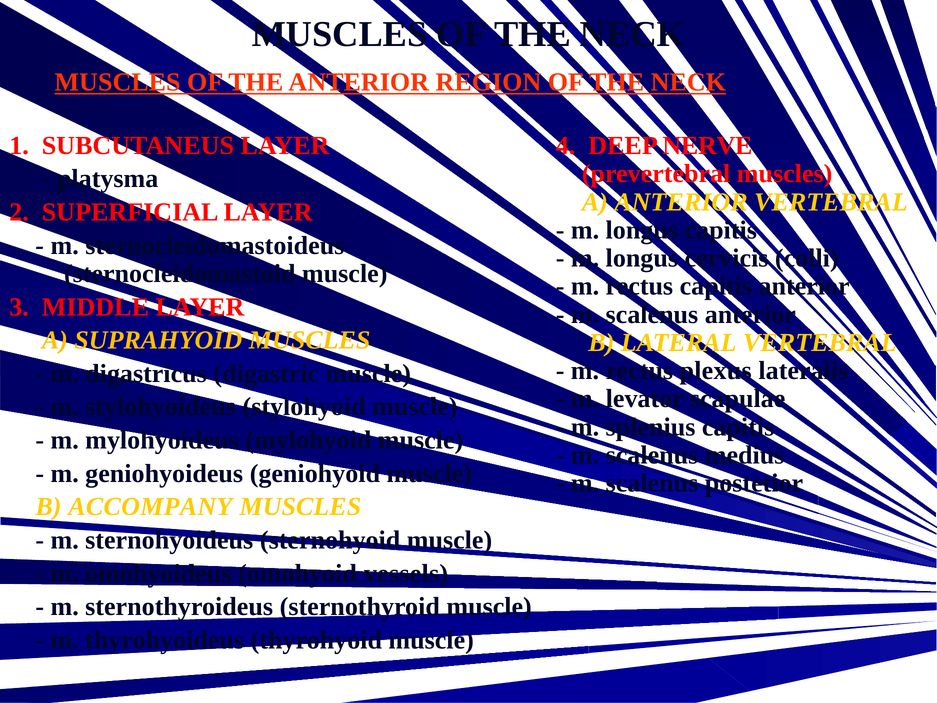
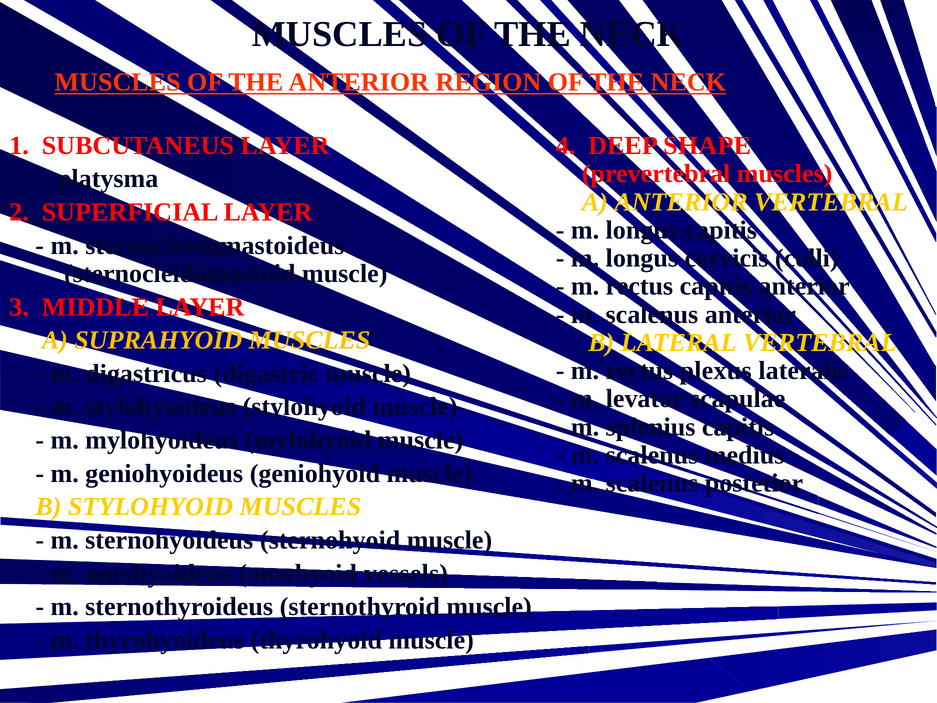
NERVE: NERVE -> SHAPE (707, 146)
B ACCOMPANY: ACCOMPANY -> STYLOHYOID (150, 507)
